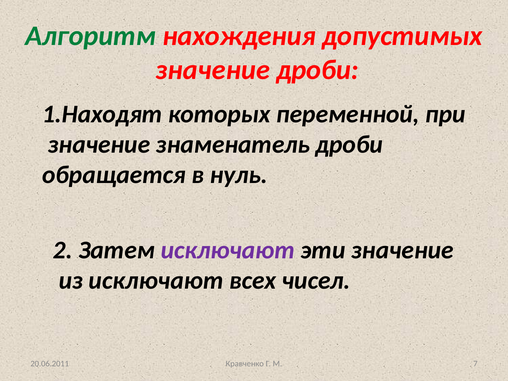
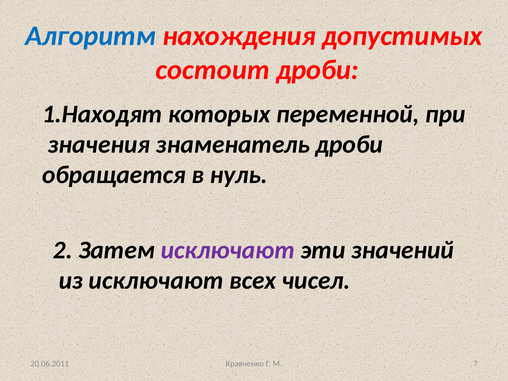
Алгоритм colour: green -> blue (91, 36)
значение: значение -> состоит (213, 70)
значение: значение -> значения (99, 144)
эти значение: значение -> значений (402, 250)
